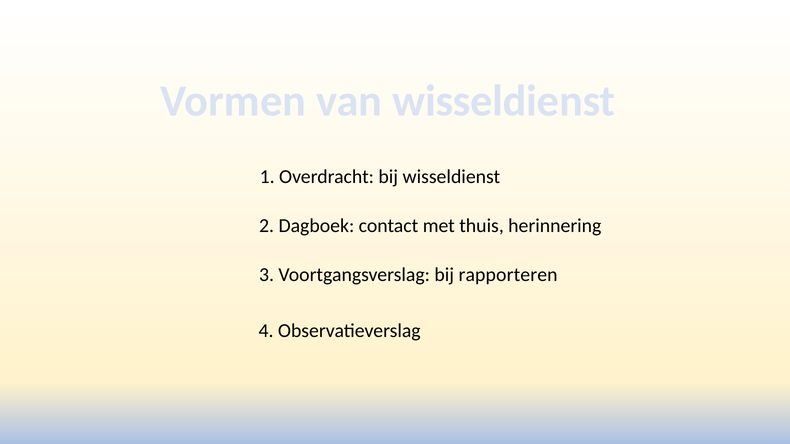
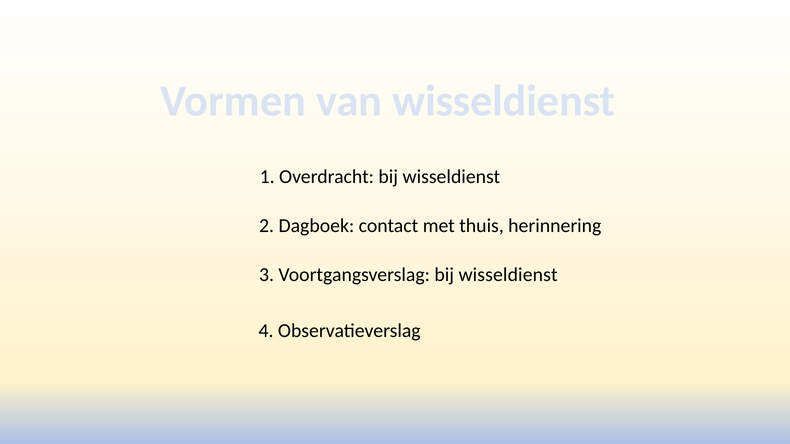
Voortgangsverslag bij rapporteren: rapporteren -> wisseldienst (508, 275)
